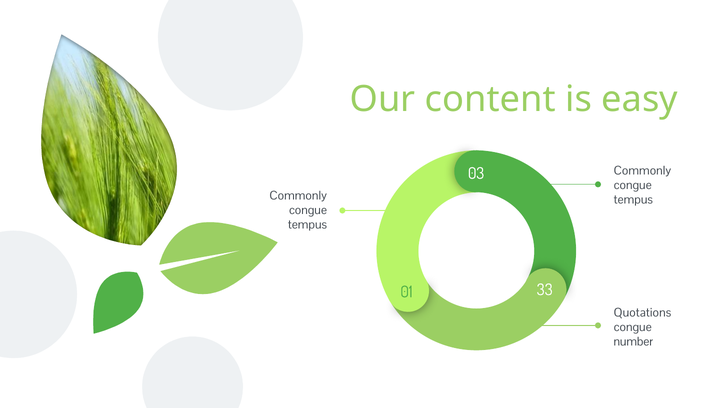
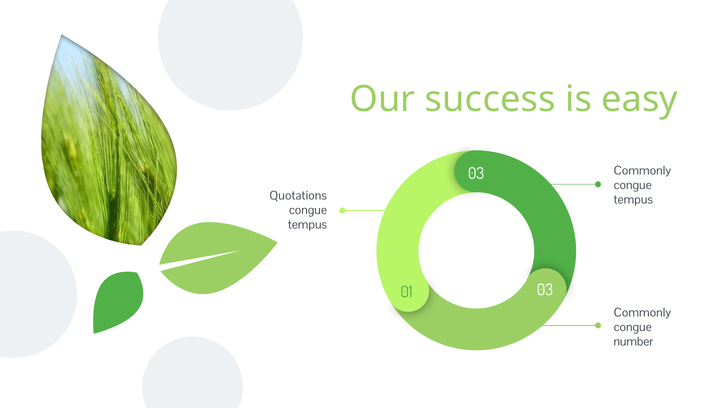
content: content -> success (490, 99)
Commonly: Commonly -> Quotations (298, 196)
01 33: 33 -> 03 (545, 290)
Quotations: Quotations -> Commonly (642, 313)
